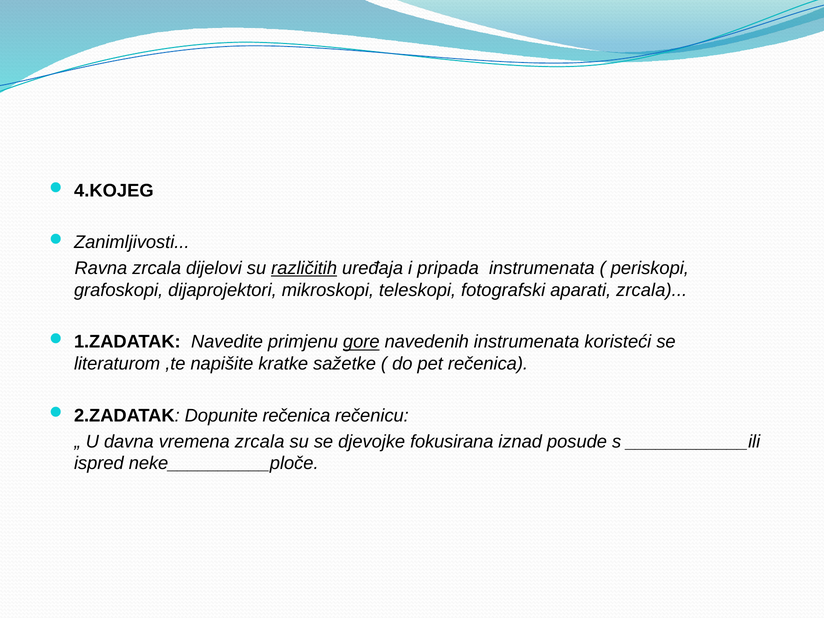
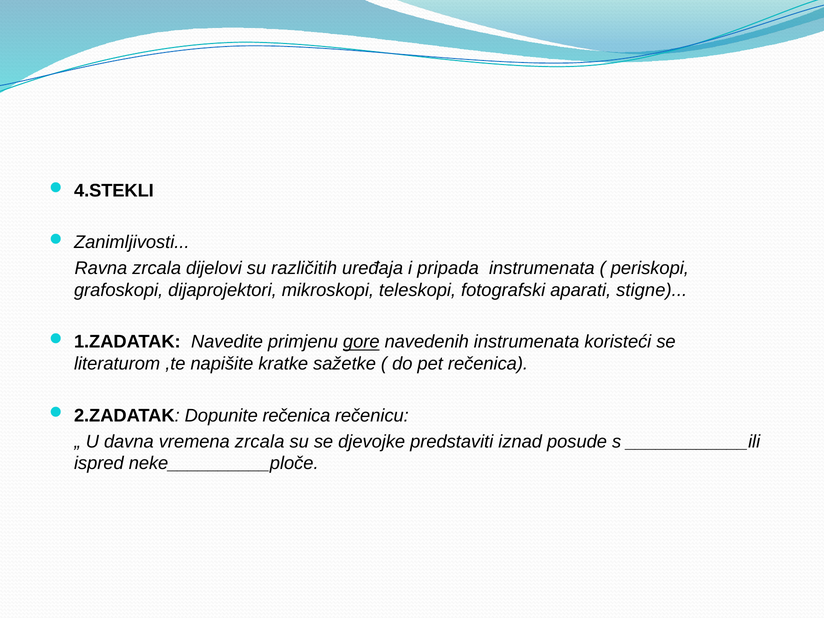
4.KOJEG: 4.KOJEG -> 4.STEKLI (114, 191)
različitih underline: present -> none (304, 268)
aparati zrcala: zrcala -> stigne (652, 290)
fokusirana: fokusirana -> predstaviti (452, 441)
